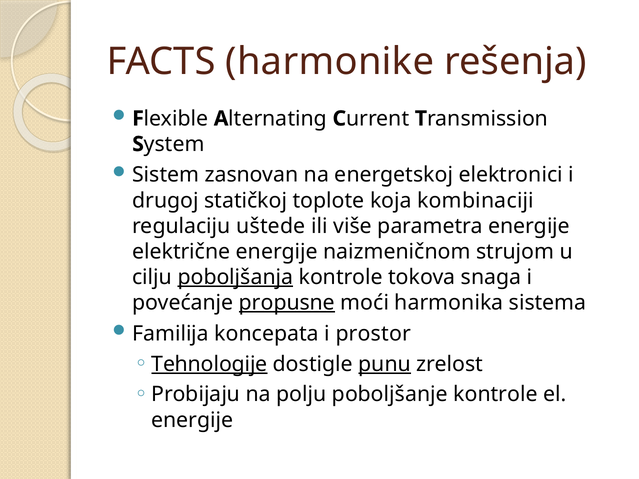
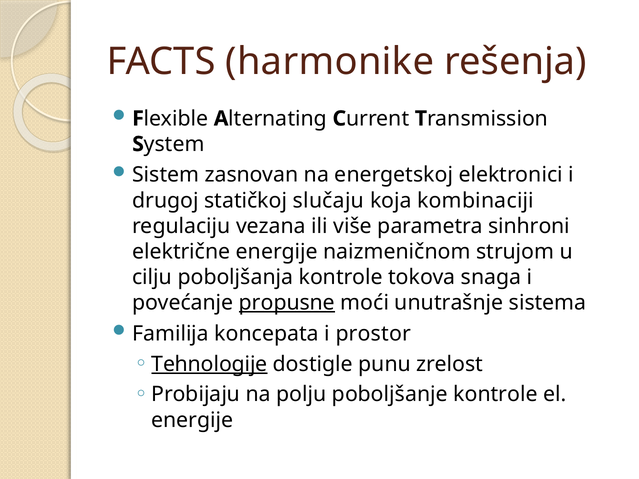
toplote: toplote -> slučaju (328, 201)
uštede: uštede -> vezana (271, 226)
parametra energije: energije -> sinhroni (529, 226)
poboljšanja underline: present -> none (235, 277)
harmonika: harmonika -> unutrašnje (449, 303)
punu underline: present -> none (385, 364)
